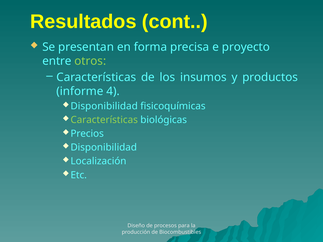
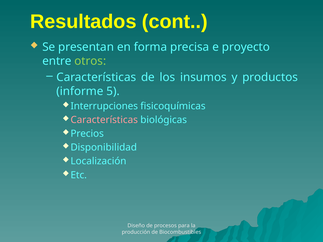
4: 4 -> 5 (113, 91)
Disponibilidad: Disponibilidad -> Interrupciones (104, 106)
Características colour: light green -> pink (104, 120)
